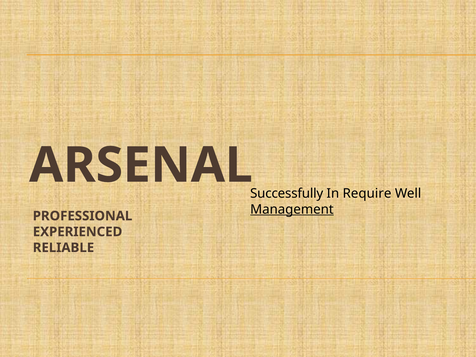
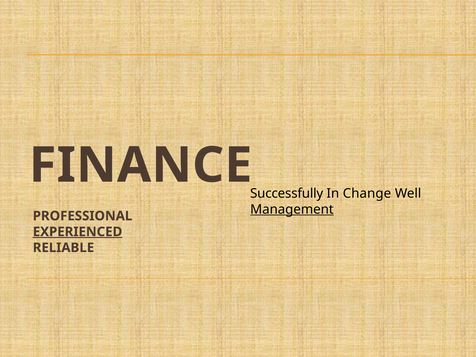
ARSENAL: ARSENAL -> FINANCE (141, 165)
Require: Require -> Change (367, 193)
EXPERIENCED underline: none -> present (78, 232)
